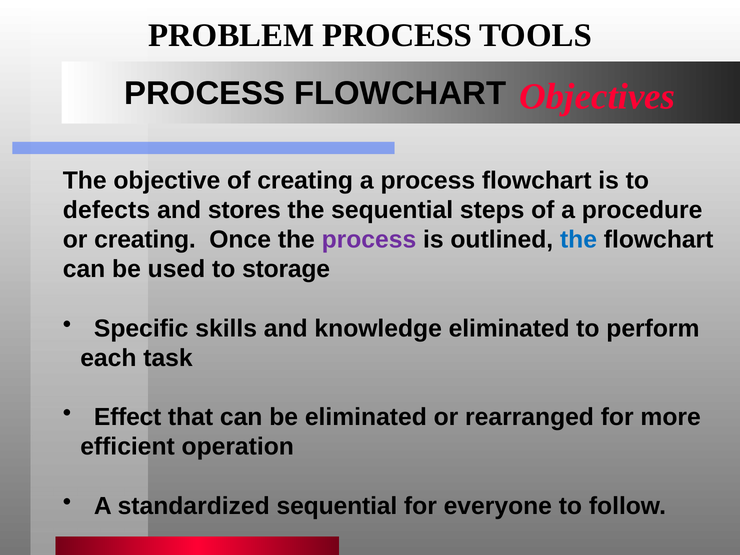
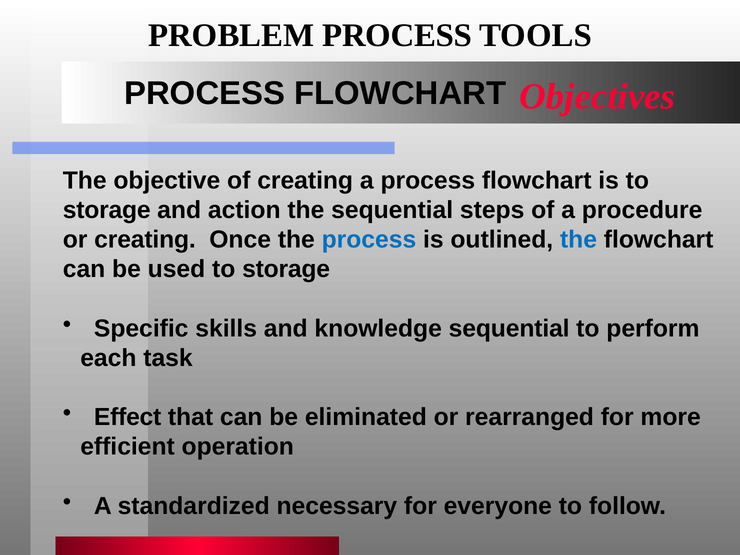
defects: defects -> storage (107, 210)
stores: stores -> action (244, 210)
process colour: purple -> blue (369, 240)
knowledge eliminated: eliminated -> sequential (509, 328)
standardized sequential: sequential -> necessary (337, 506)
